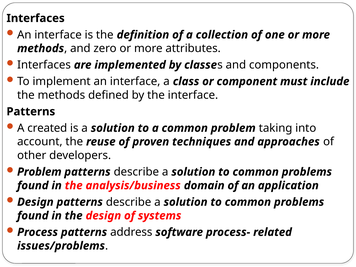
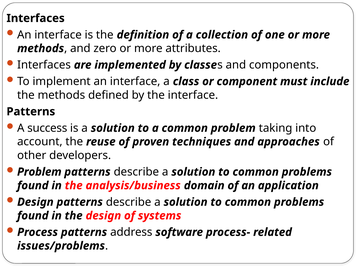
created: created -> success (47, 128)
